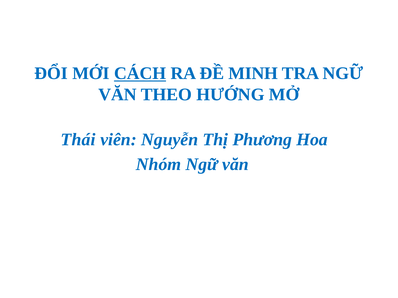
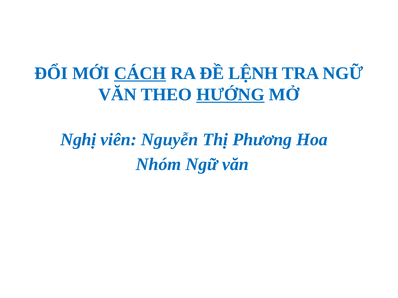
MINH: MINH -> LỆNH (253, 74)
HƯỚNG underline: none -> present (230, 95)
Thái: Thái -> Nghị (78, 140)
